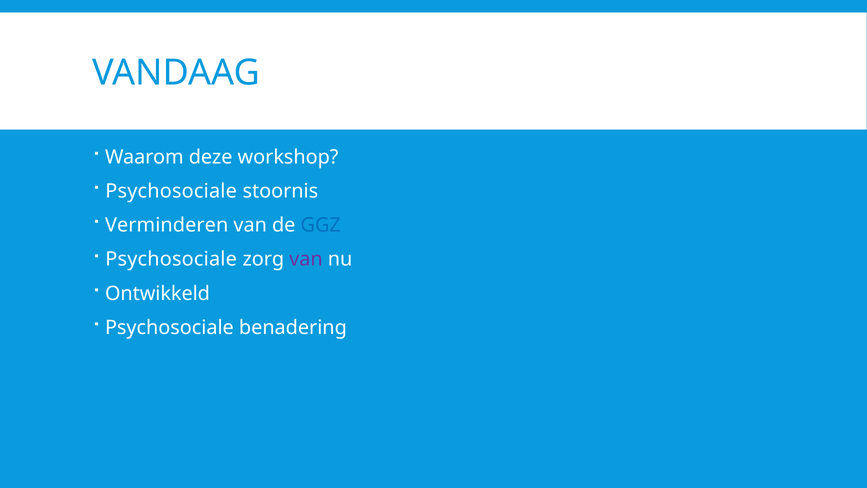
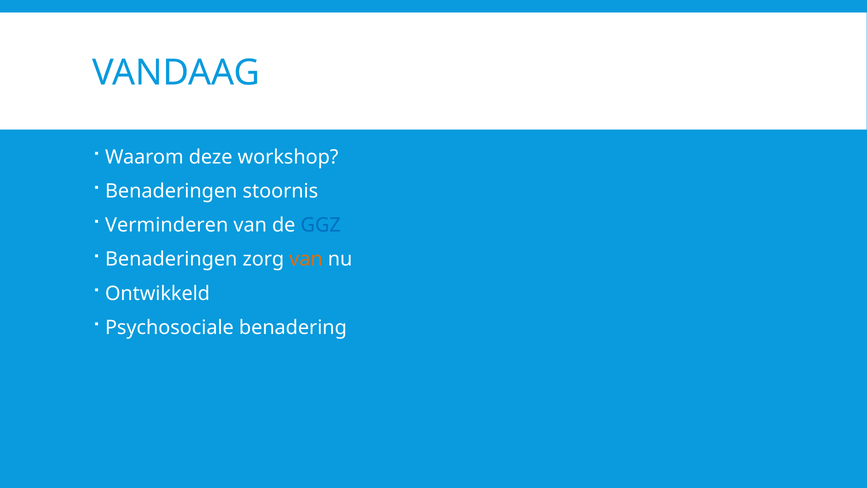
Psychosociale: Psychosociale -> Benaderingen (171, 191)
Psychosociale: Psychosociale -> Benaderingen (171, 259)
van colour: purple -> orange (306, 259)
